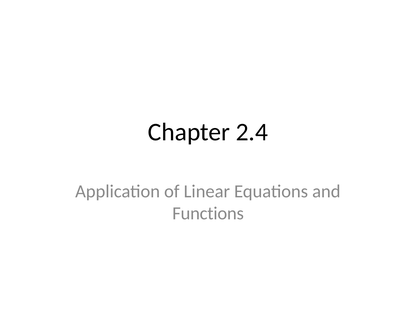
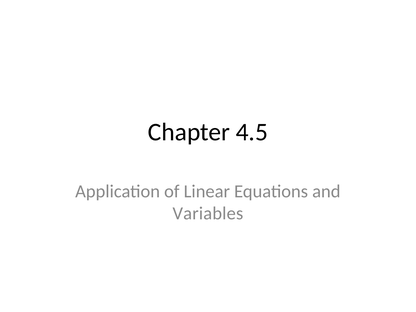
2.4: 2.4 -> 4.5 (252, 132)
Functions: Functions -> Variables (208, 213)
